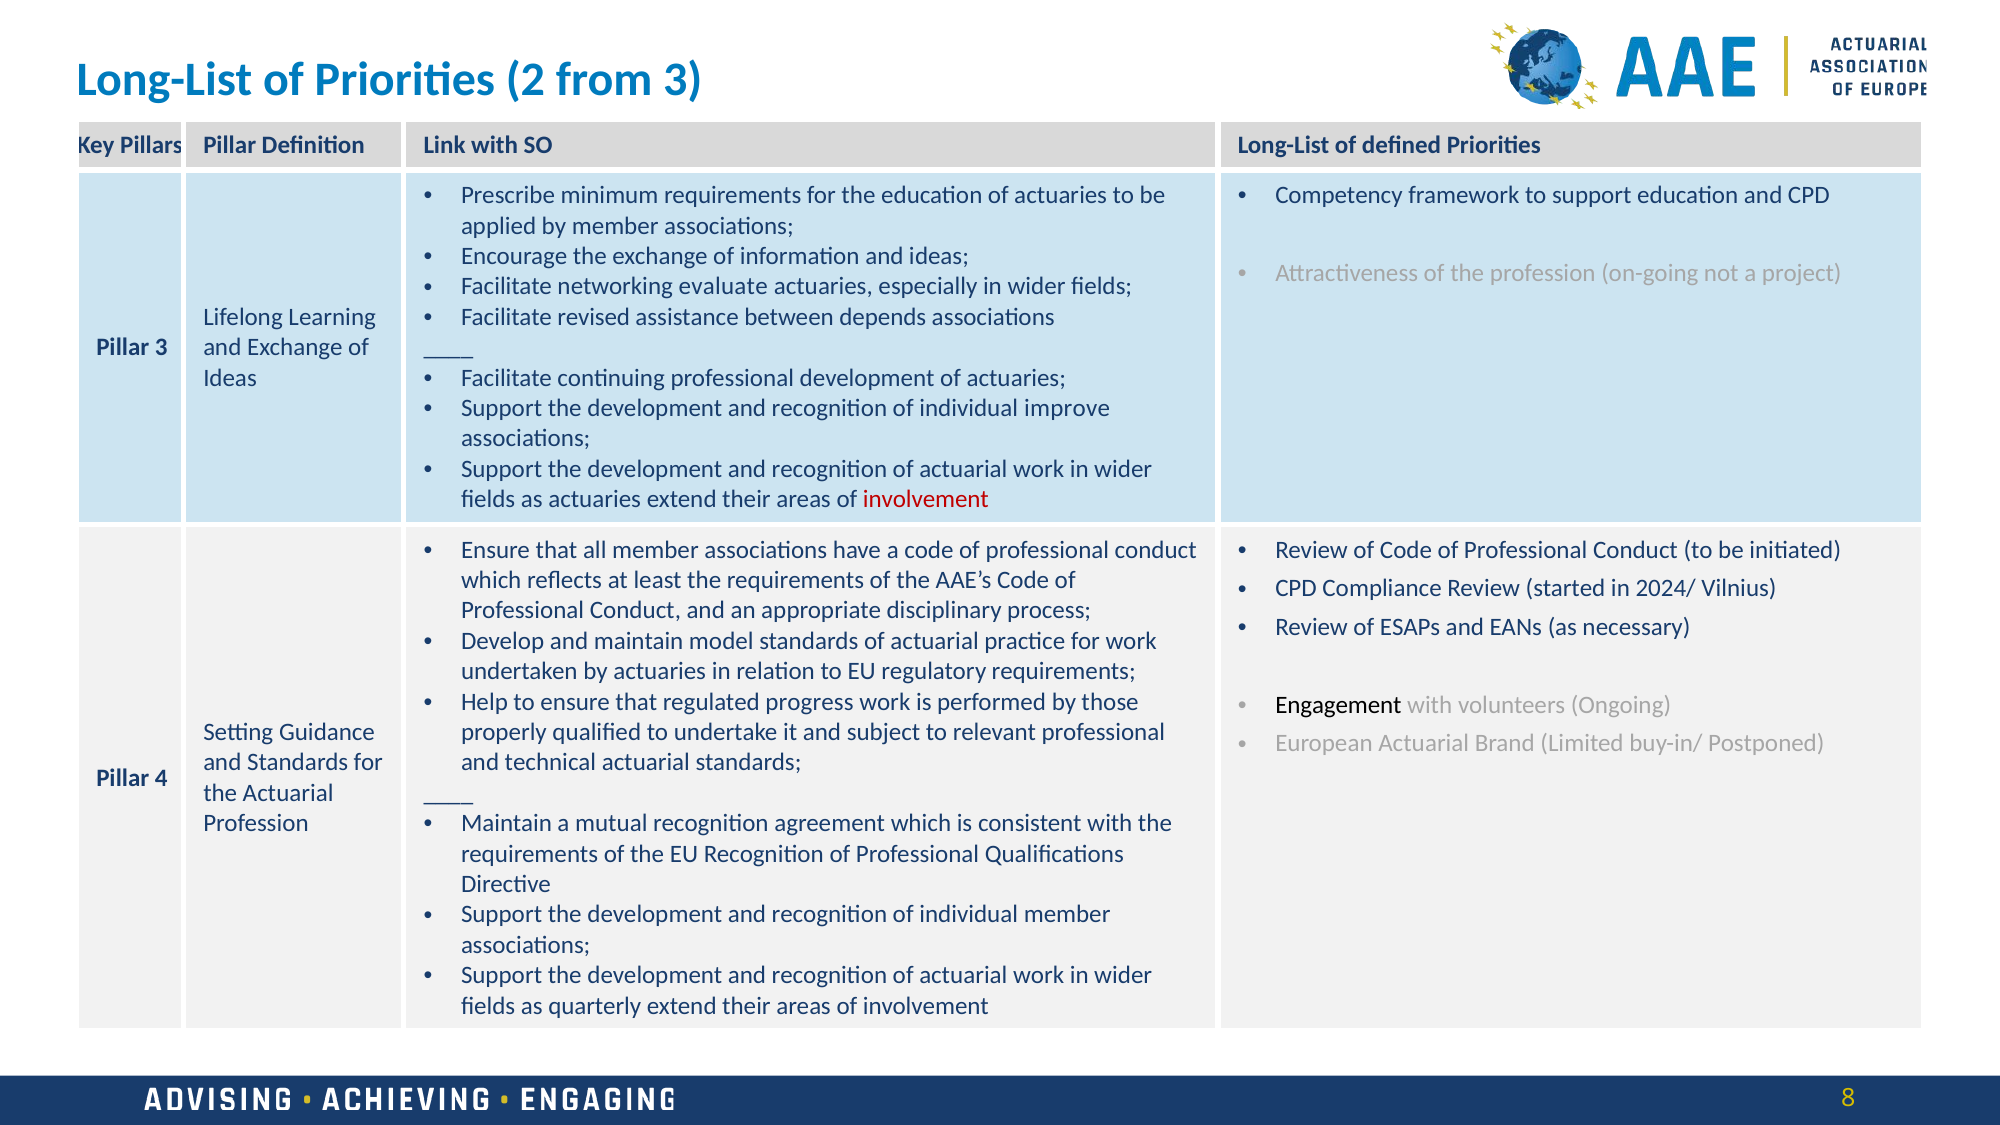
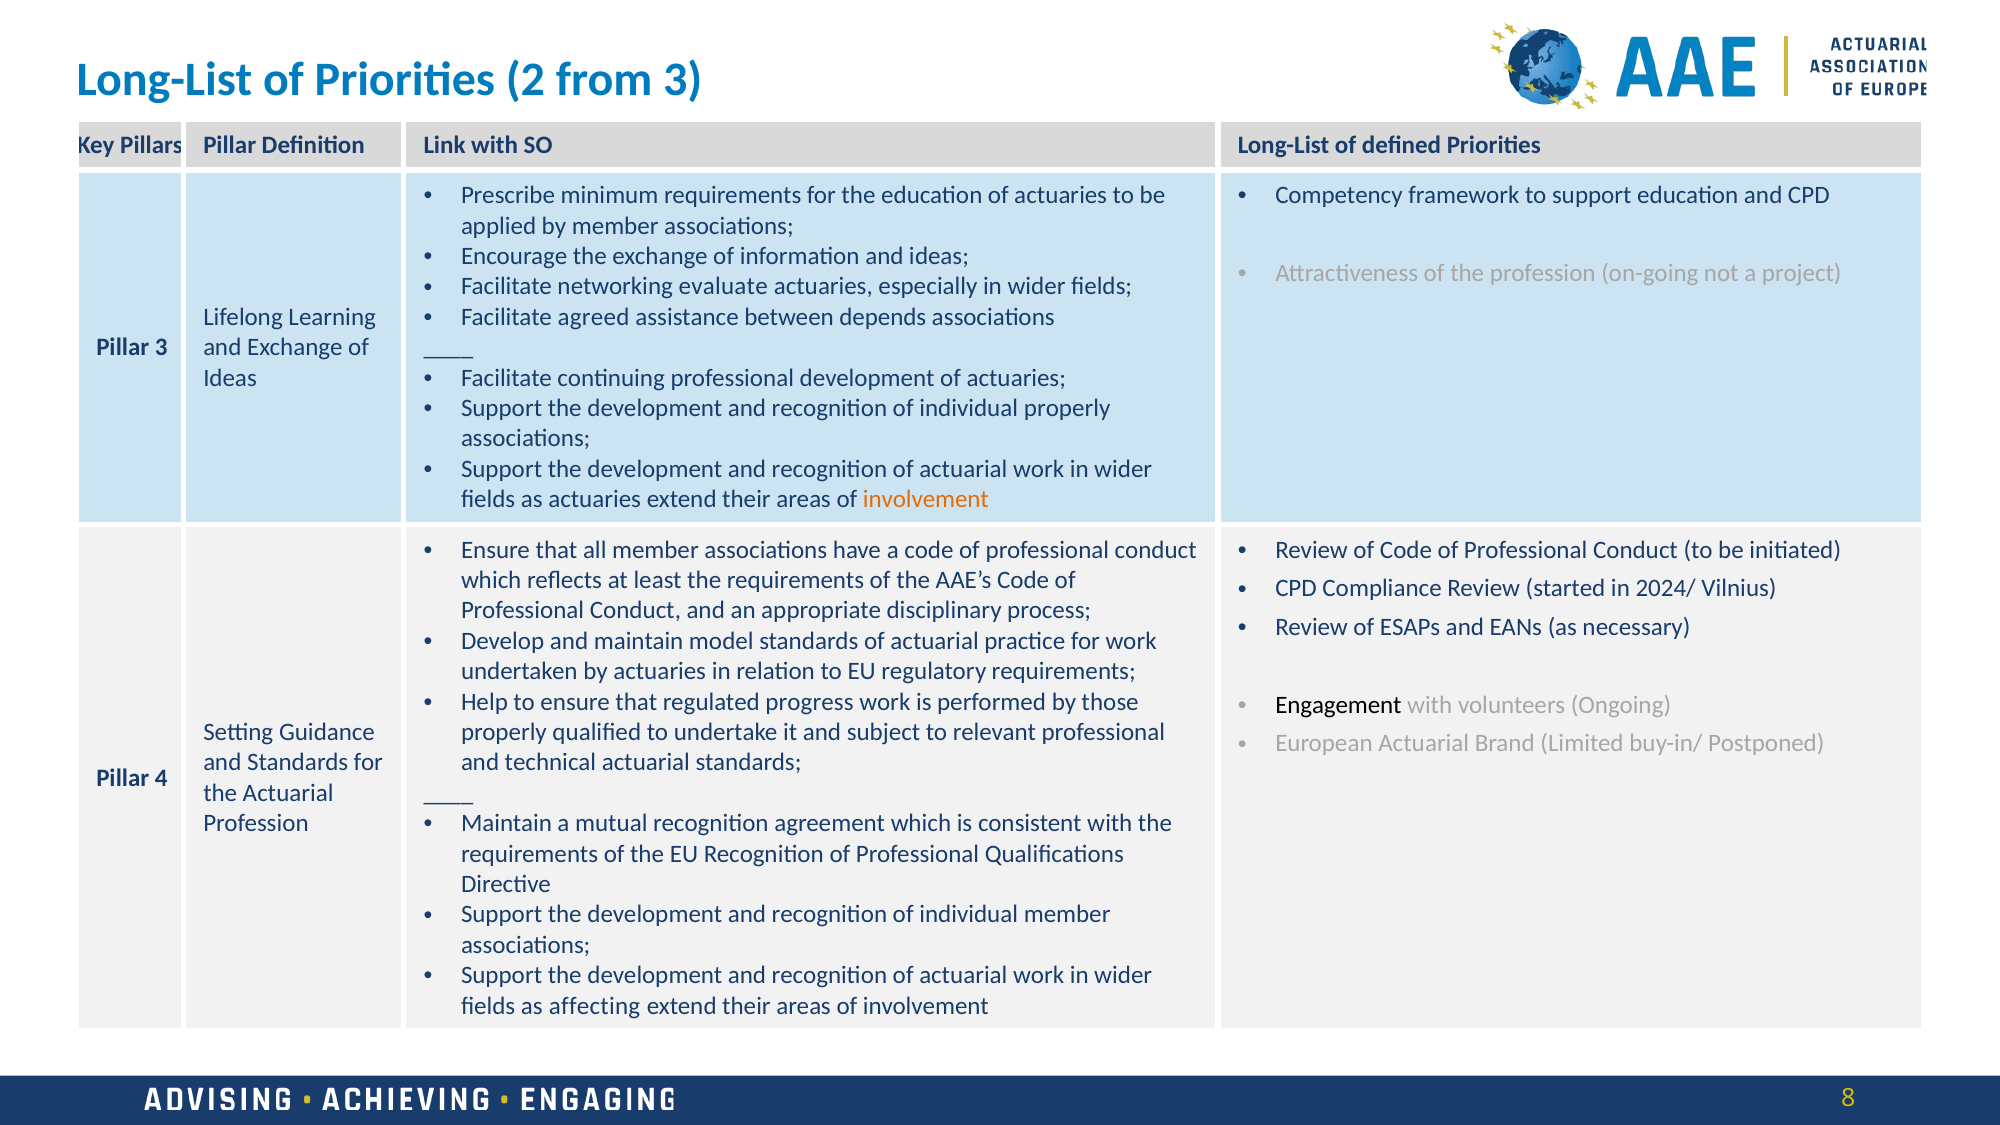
revised: revised -> agreed (594, 317)
individual improve: improve -> properly (1067, 408)
involvement colour: red -> orange (926, 499)
quarterly: quarterly -> affecting (595, 1006)
